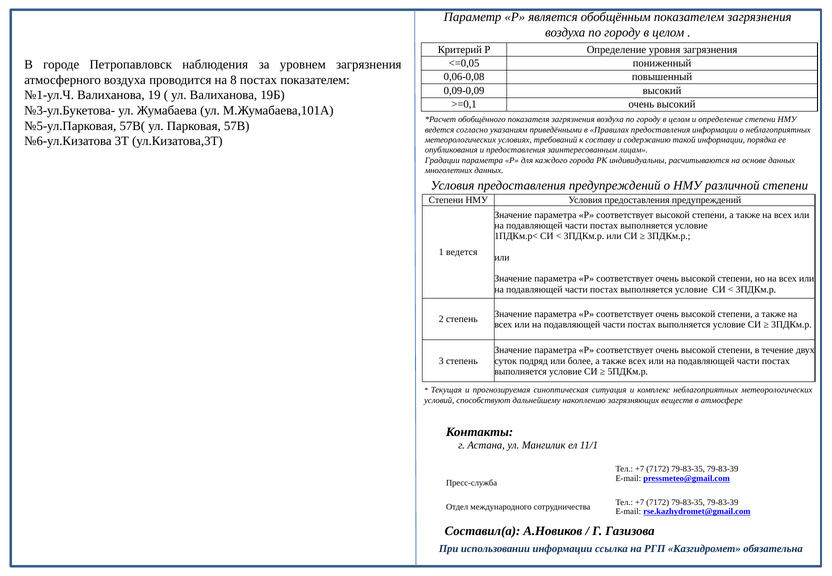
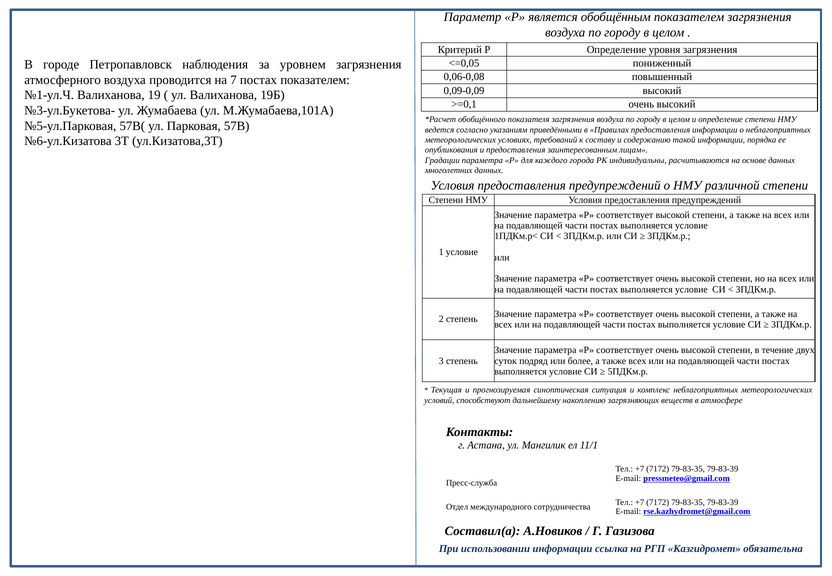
8: 8 -> 7 (234, 80)
1 ведется: ведется -> условие (462, 252)
